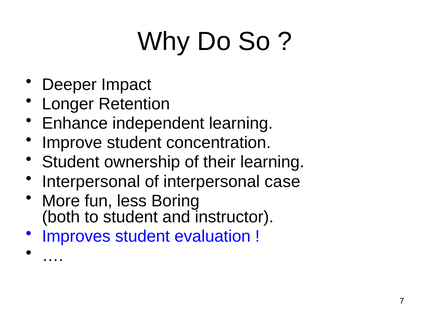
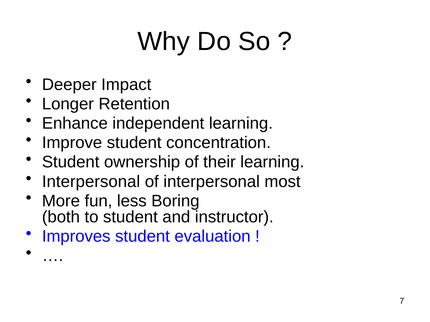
case: case -> most (283, 182)
